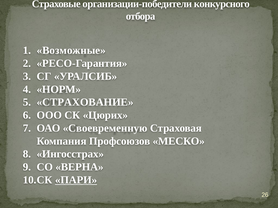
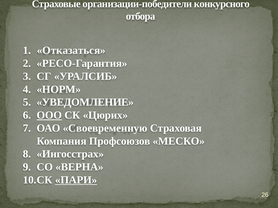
Возможные: Возможные -> Отказаться (71, 51)
СТРАХОВАНИЕ: СТРАХОВАНИЕ -> УВЕДОМЛЕНИЕ (85, 102)
ООО underline: none -> present (49, 115)
